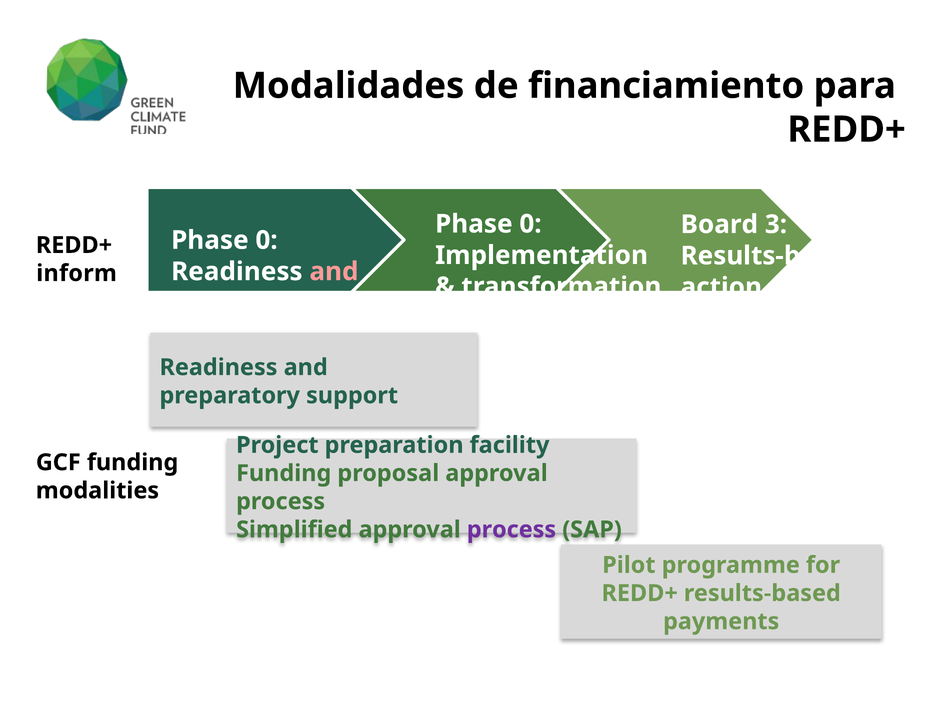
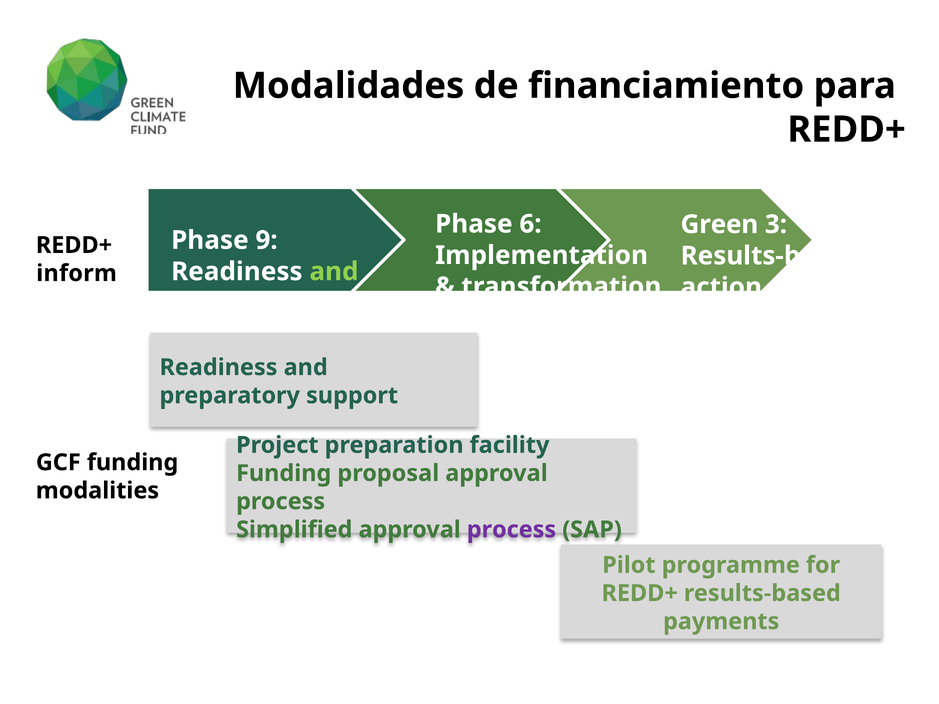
0: 0 -> 6 (531, 224)
Board: Board -> Green (719, 225)
0: 0 -> 9 (267, 240)
and colour: pink -> light green (334, 272)
